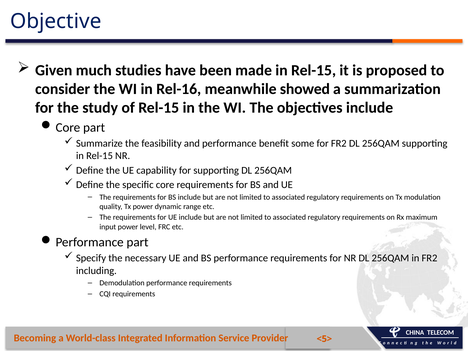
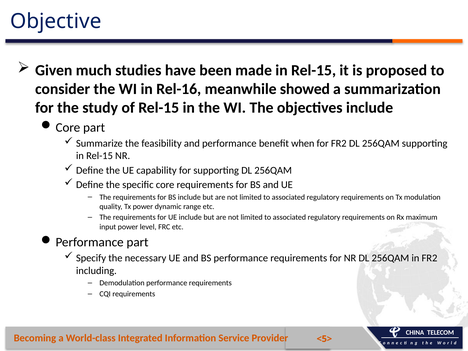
some: some -> when (303, 143)
